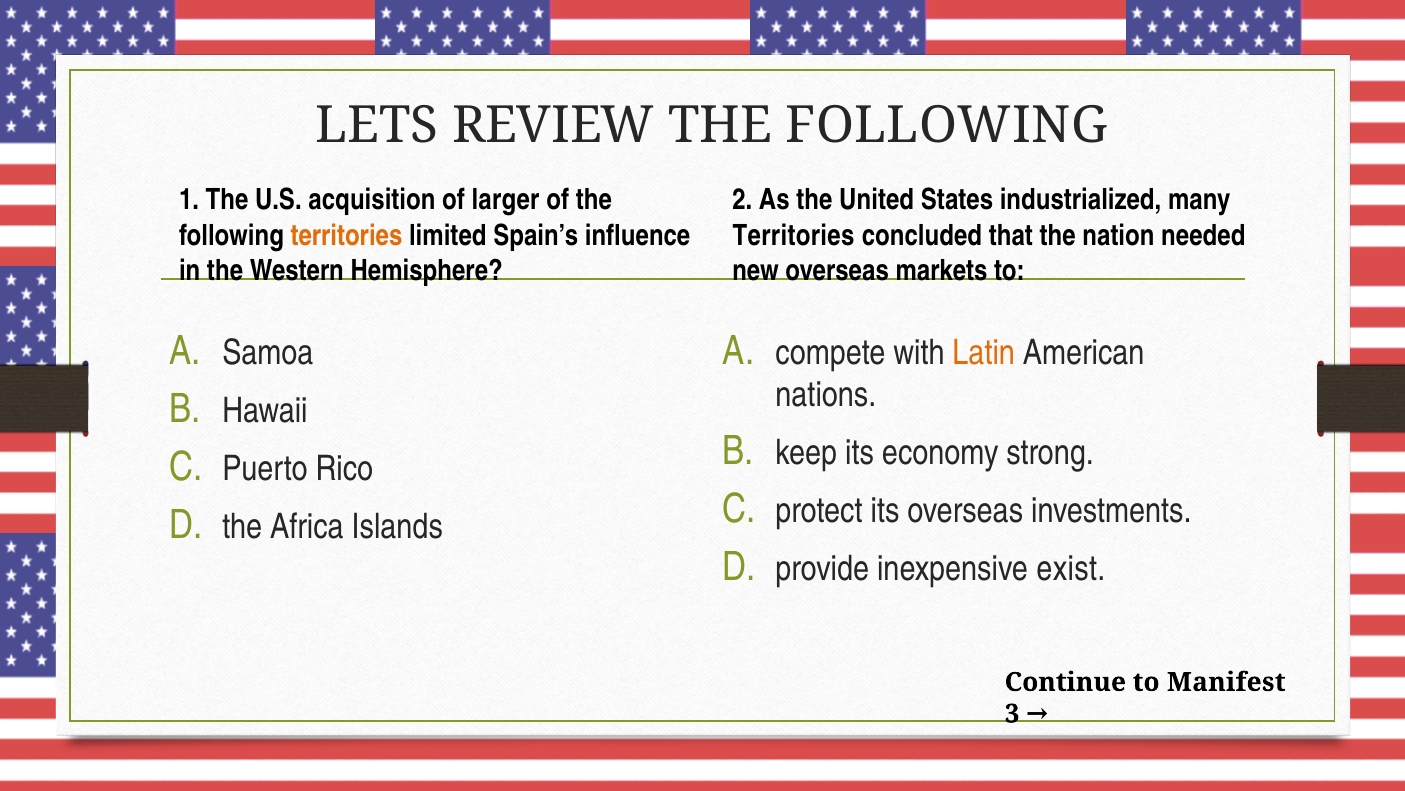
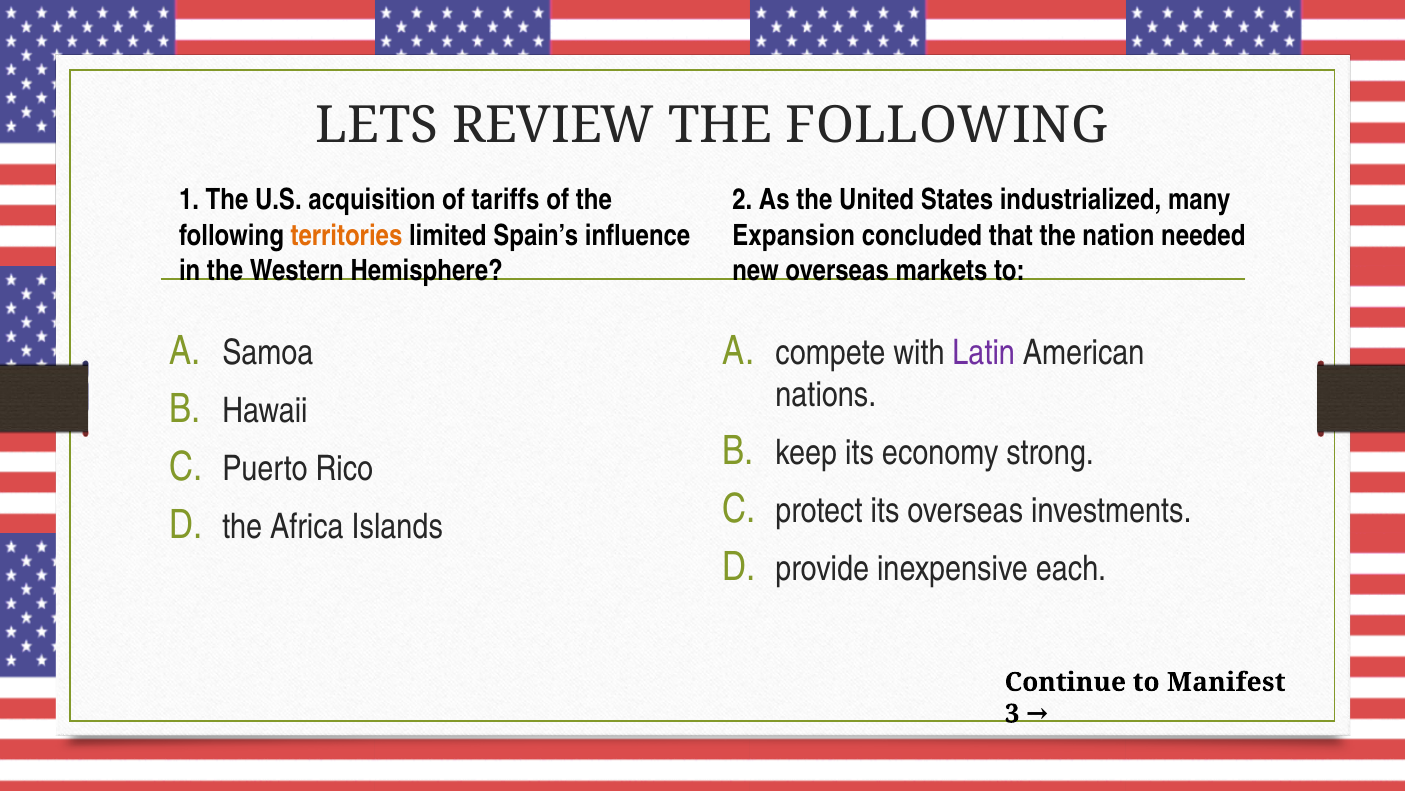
larger: larger -> tariffs (506, 200)
Territories: Territories -> Expansion (794, 235)
Latin colour: orange -> purple (984, 352)
exist: exist -> each (1071, 568)
